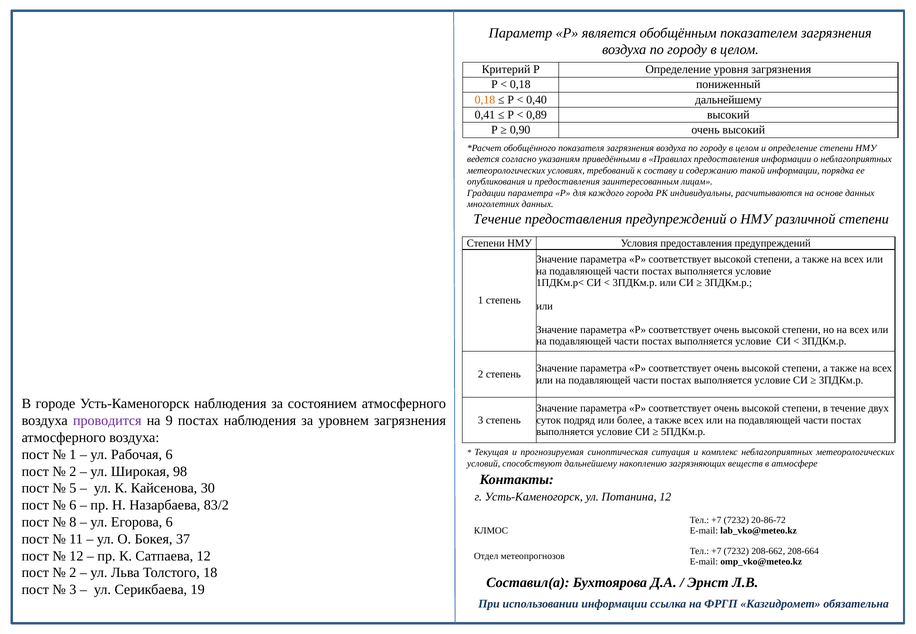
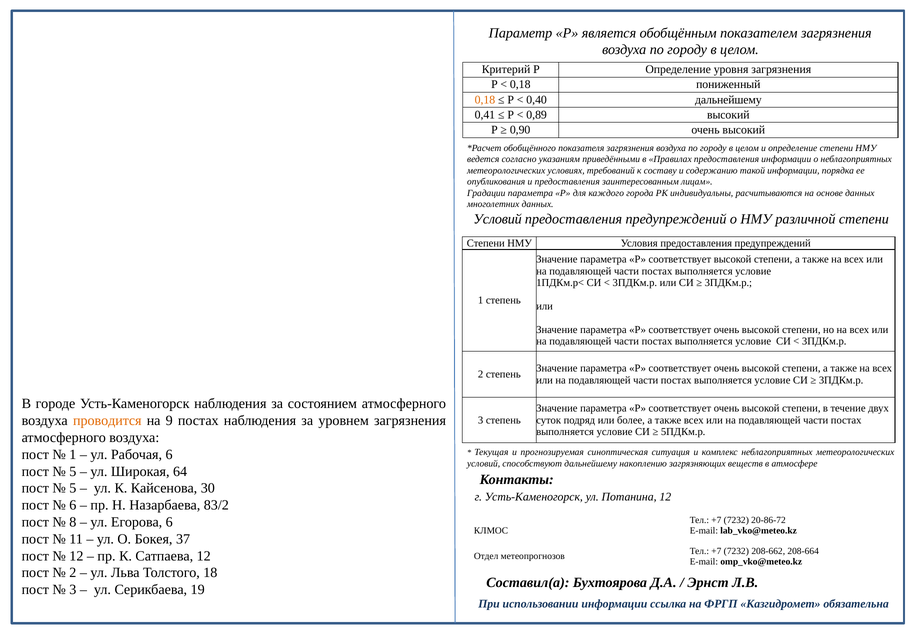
Течение: Течение -> Условий (498, 219)
проводится colour: purple -> orange (107, 421)
2: 2 -> 5 (73, 472)
98: 98 -> 64 (180, 472)
